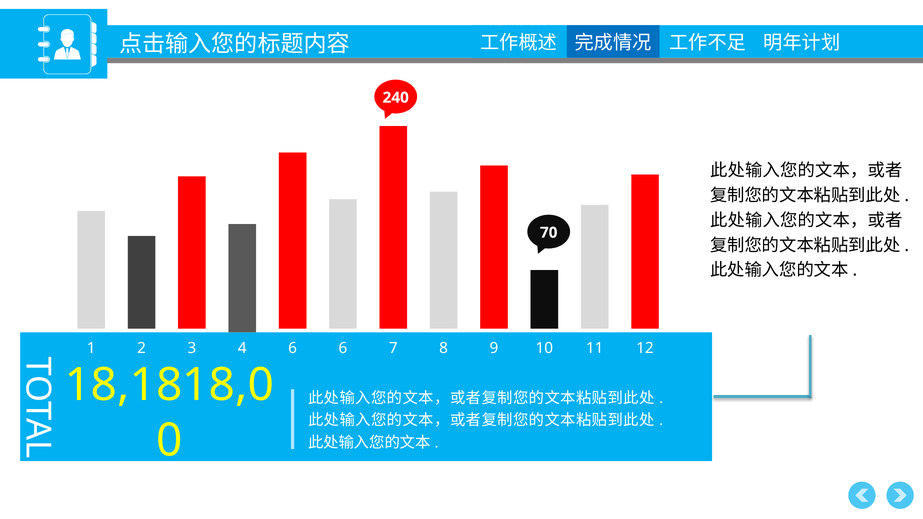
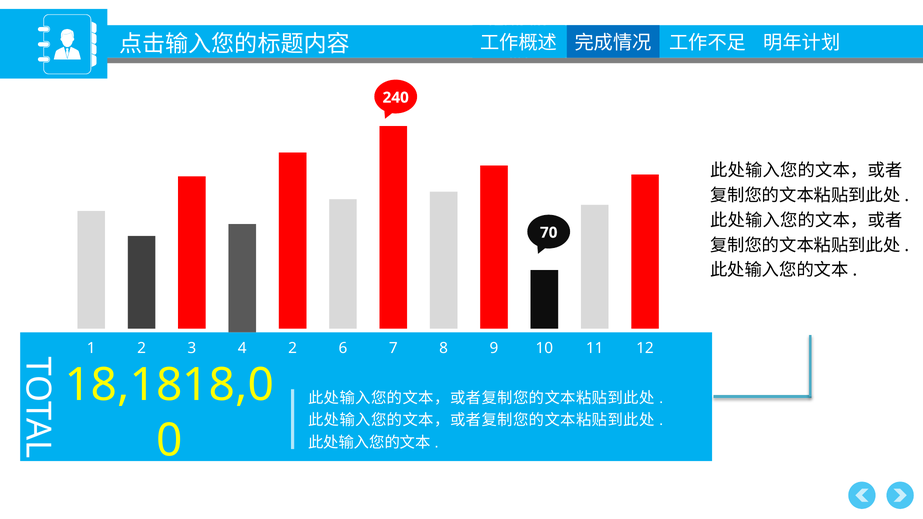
4 6: 6 -> 2 (293, 348)
